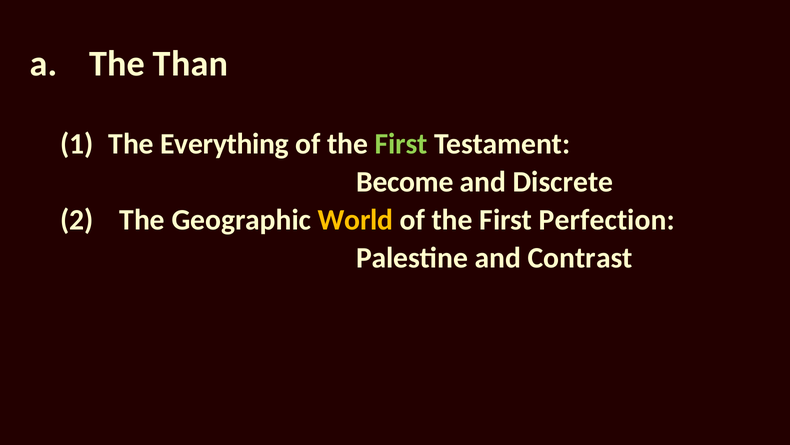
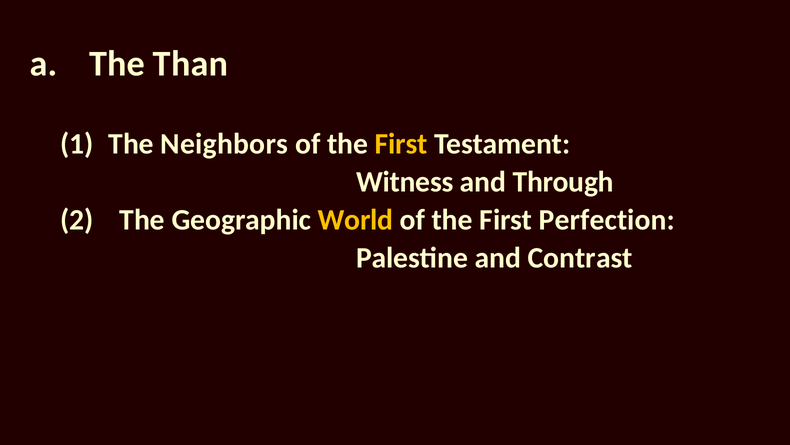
Everything: Everything -> Neighbors (224, 144)
First colour: light green -> yellow (401, 144)
Become: Become -> Witness (405, 182)
Discrete: Discrete -> Through (563, 182)
